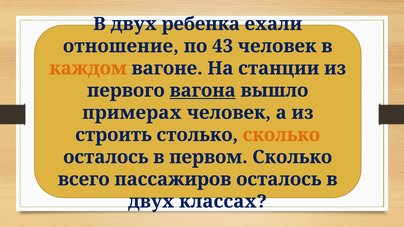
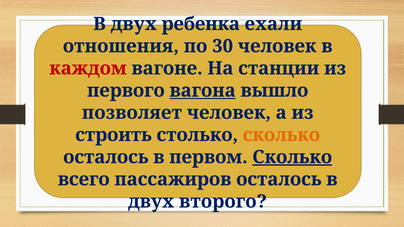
отношение: отношение -> отношения (121, 46)
43: 43 -> 30 (223, 46)
каждом colour: orange -> red (88, 68)
примерах: примерах -> позволяет (132, 113)
Сколько underline: none -> present (292, 157)
классах: классах -> второго (223, 202)
